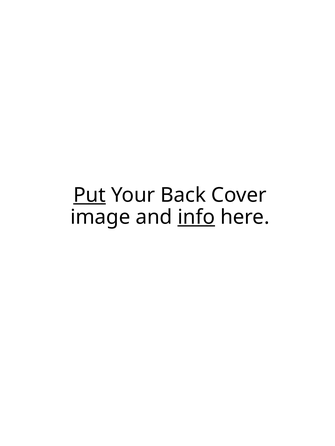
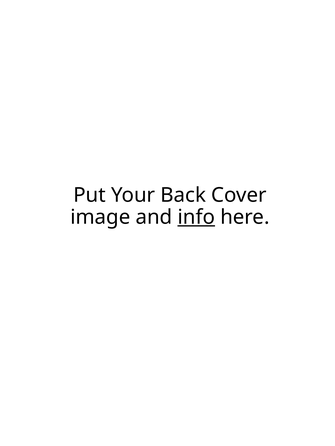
Put underline: present -> none (90, 195)
